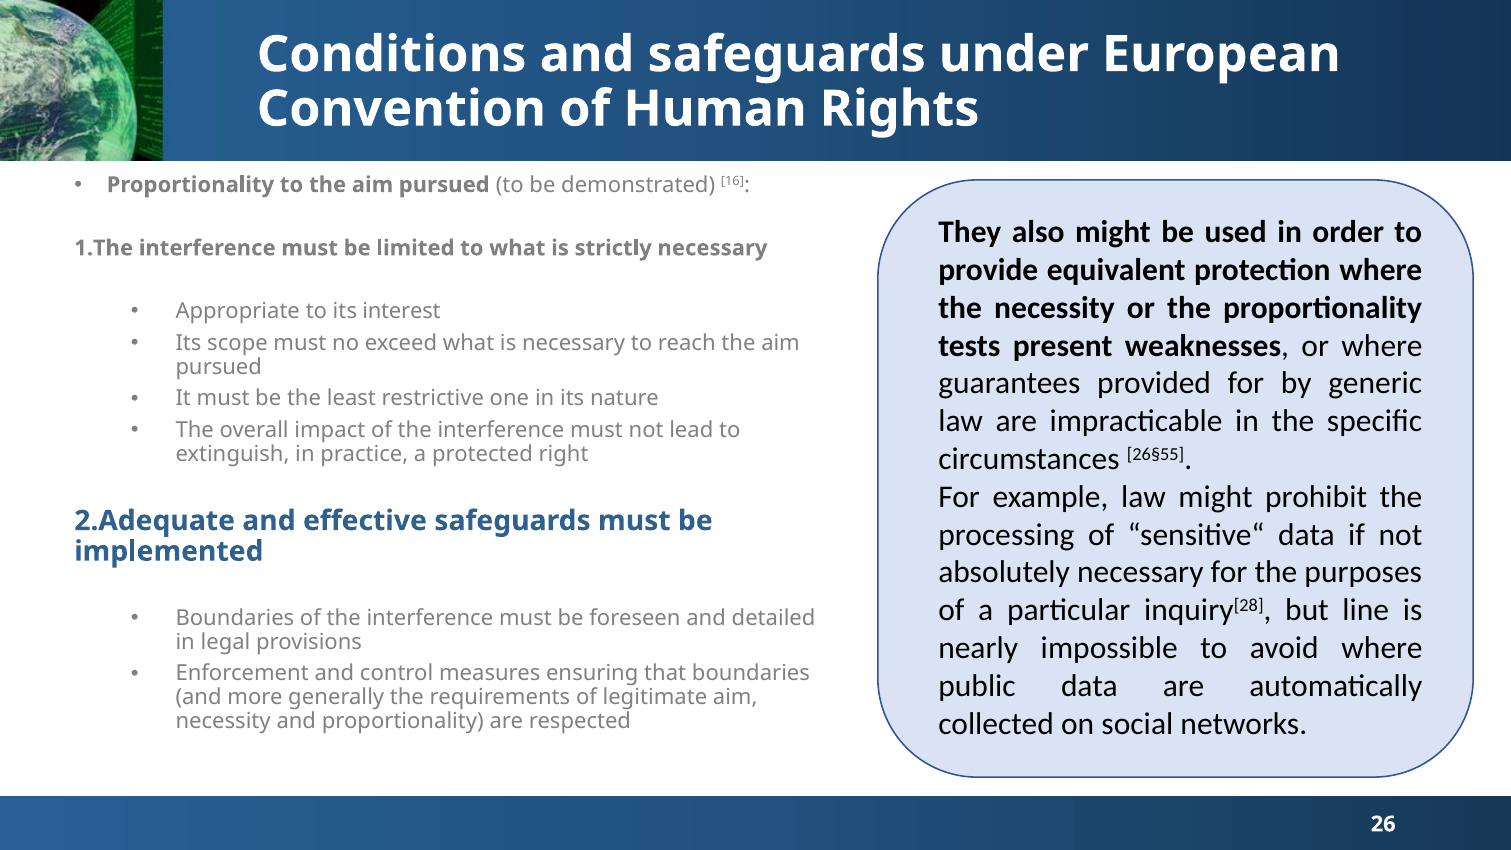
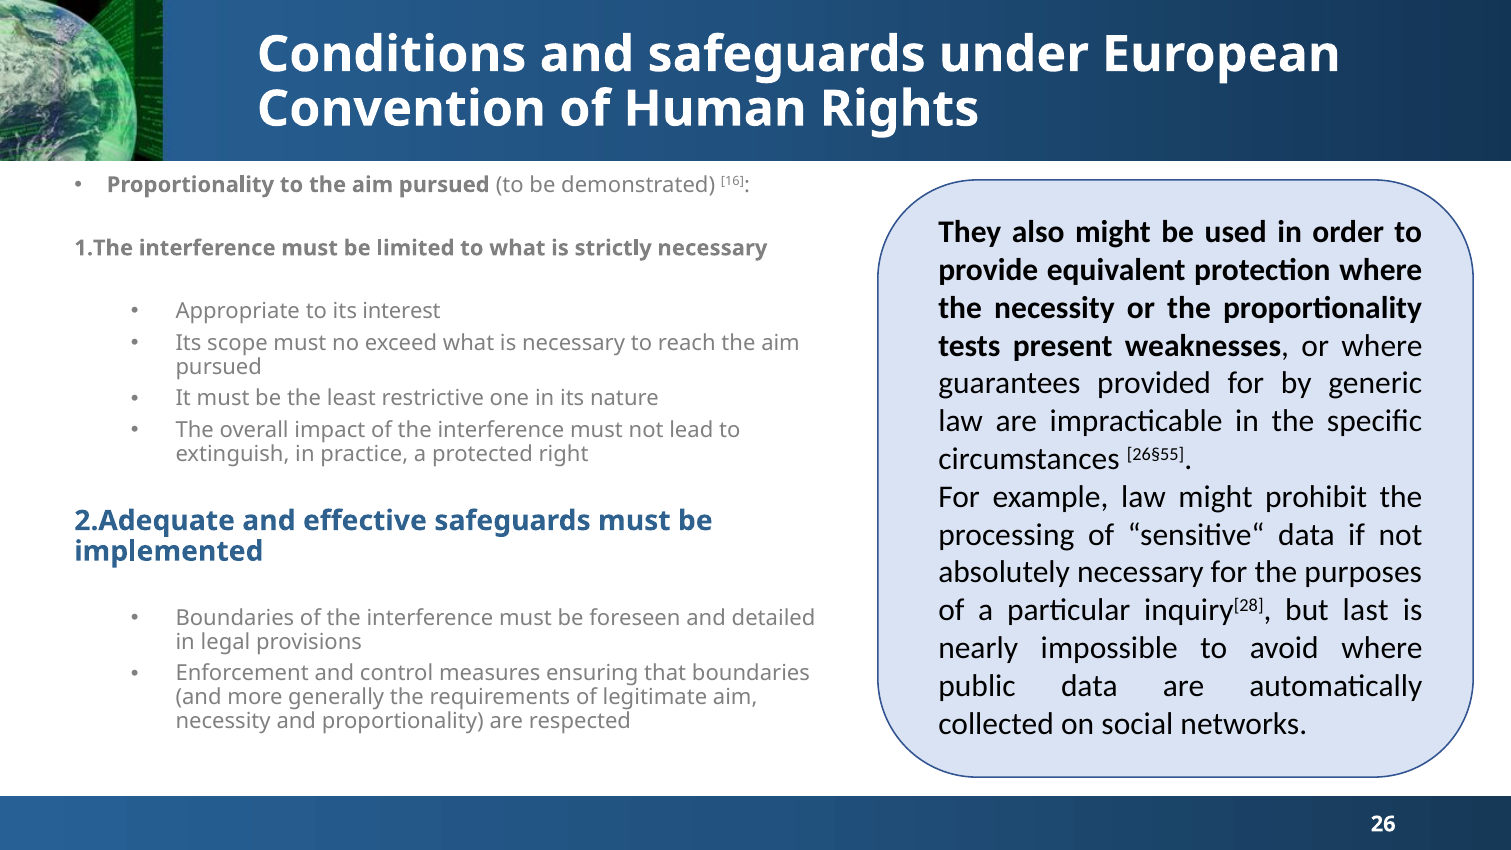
line: line -> last (1366, 610)
